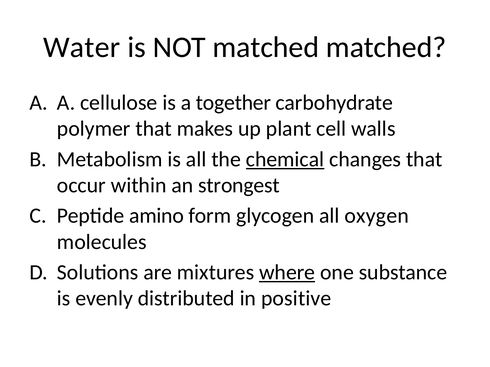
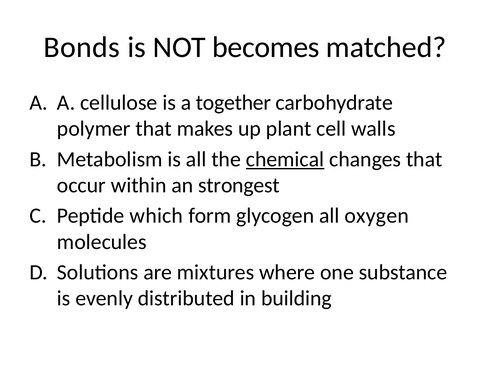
Water: Water -> Bonds (82, 47)
NOT matched: matched -> becomes (266, 47)
amino: amino -> which (156, 216)
where underline: present -> none (287, 273)
positive: positive -> building (296, 299)
